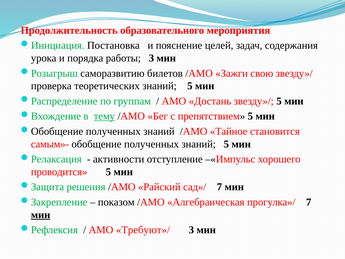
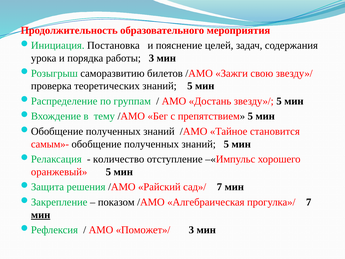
тему underline: present -> none (104, 116)
активности: активности -> количество (119, 159)
проводится: проводится -> оранжевый (59, 172)
Требуют»/: Требуют»/ -> Поможет»/ (143, 230)
